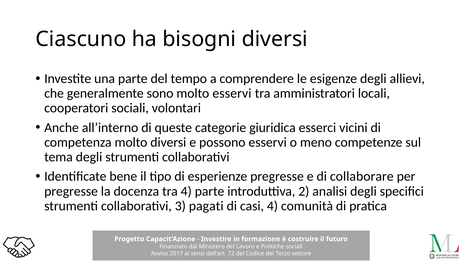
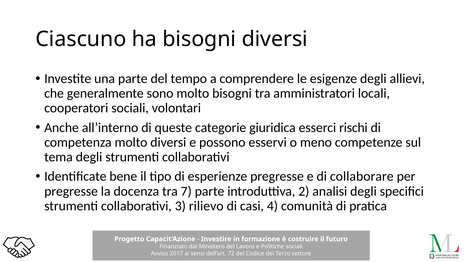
molto esservi: esservi -> bisogni (232, 93)
vicini: vicini -> rischi (353, 128)
tra 4: 4 -> 7 (186, 191)
pagati: pagati -> rilievo (206, 206)
